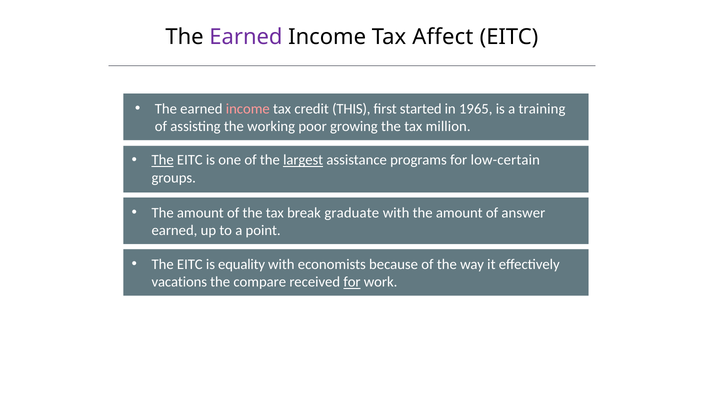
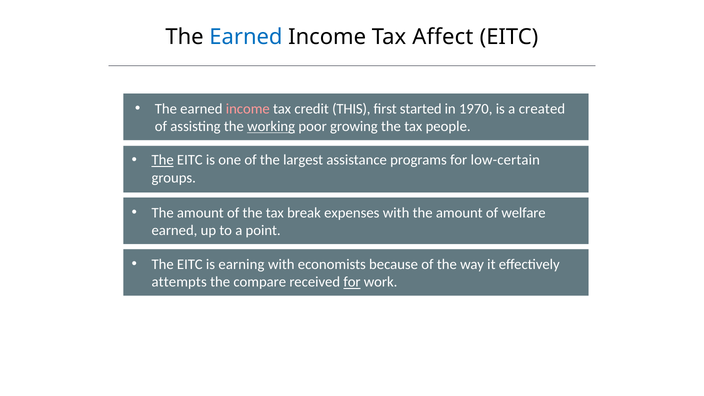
Earned colour: purple -> blue (246, 37)
1965: 1965 -> 1970 (476, 109)
training: training -> created (542, 109)
working underline: none -> present (271, 126)
million: million -> people (448, 126)
largest underline: present -> none (303, 160)
graduate: graduate -> expenses (352, 213)
answer: answer -> welfare (524, 213)
equality: equality -> earning (241, 264)
vacations: vacations -> attempts (179, 282)
